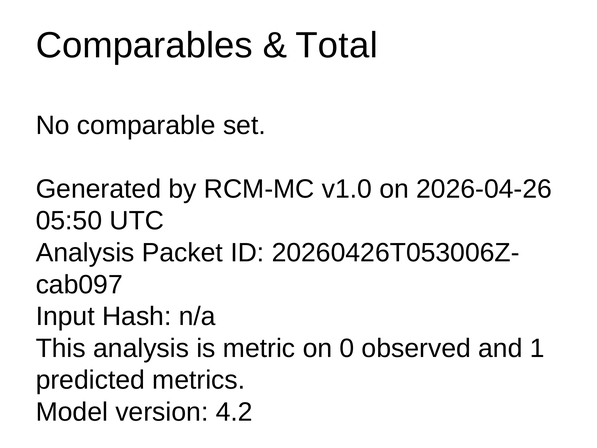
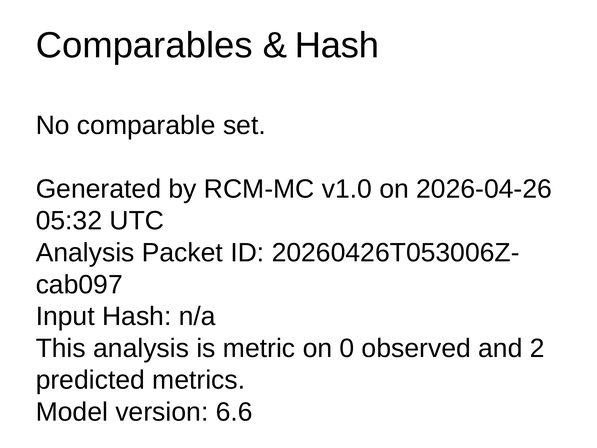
Total: Total -> Hash (337, 45)
05:50: 05:50 -> 05:32 (69, 221)
1: 1 -> 2 (537, 348)
4.2: 4.2 -> 6.6 (234, 412)
